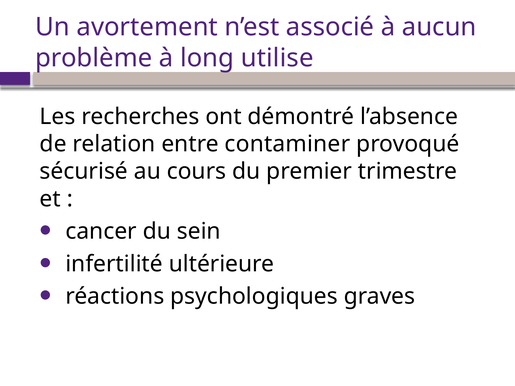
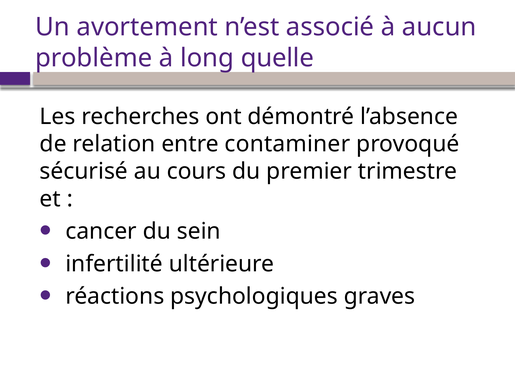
utilise: utilise -> quelle (277, 58)
